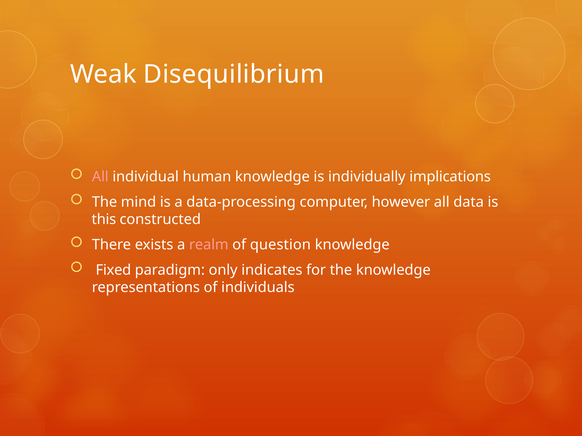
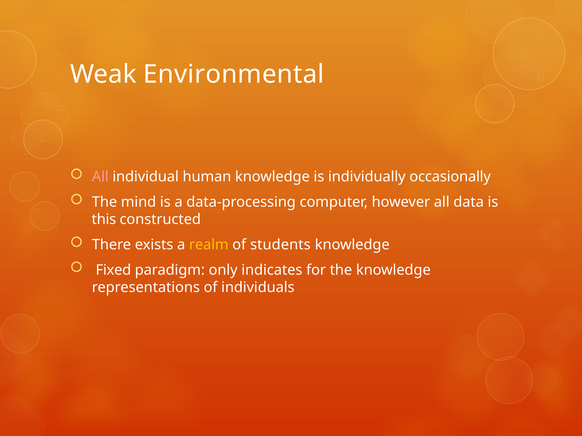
Disequilibrium: Disequilibrium -> Environmental (234, 74)
implications: implications -> occasionally (450, 177)
realm colour: pink -> yellow (209, 245)
question: question -> students (280, 245)
